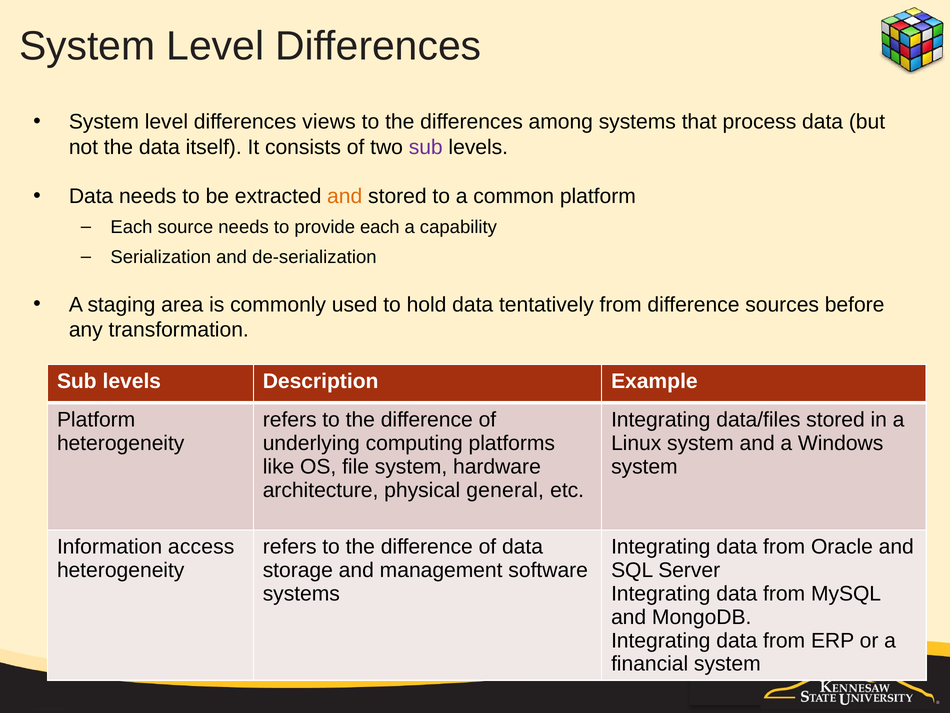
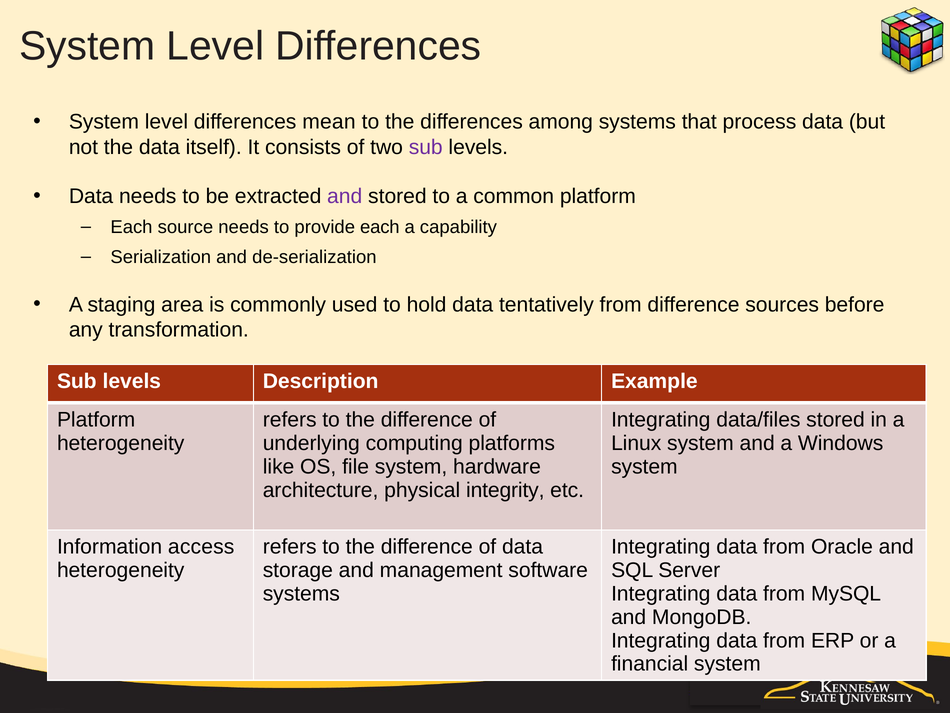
views: views -> mean (329, 122)
and colour: orange -> purple (345, 196)
general: general -> integrity (505, 490)
